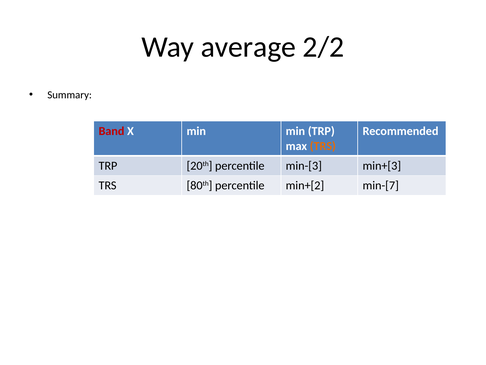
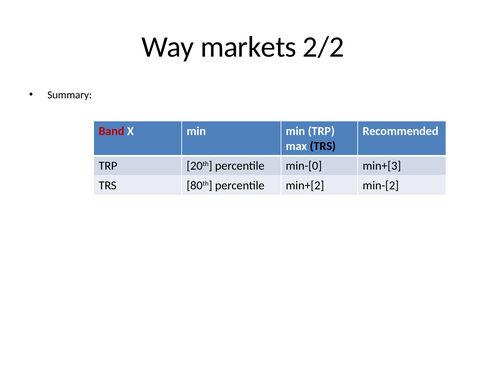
average: average -> markets (248, 47)
TRS colour: orange -> black (323, 146)
min-[3: min-[3 -> min-[0 (304, 166)
min-[7: min-[7 -> min-[2 (381, 185)
